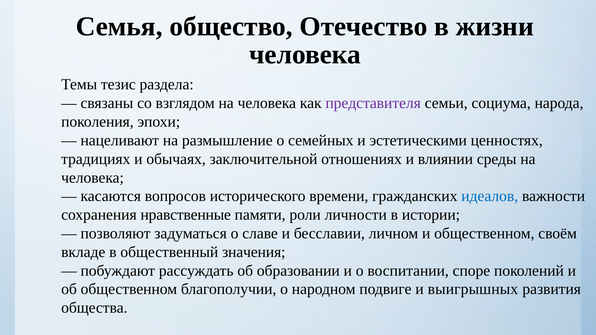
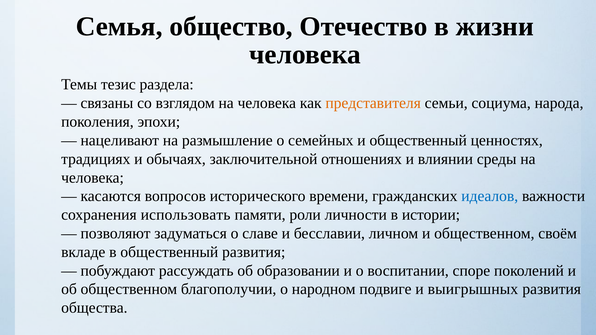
представителя colour: purple -> orange (373, 103)
и эстетическими: эстетическими -> общественный (418, 140)
нравственные: нравственные -> использовать (186, 215)
общественный значения: значения -> развития (254, 252)
